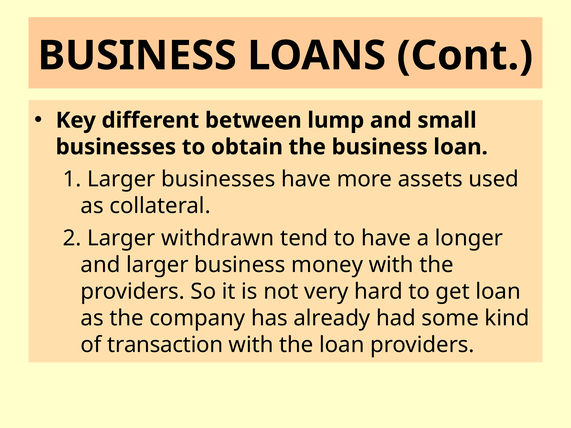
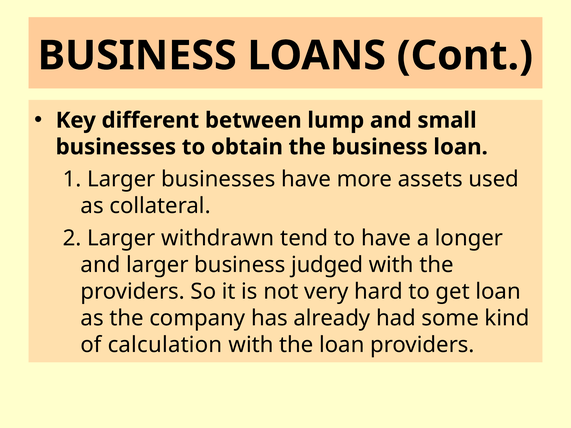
money: money -> judged (327, 265)
transaction: transaction -> calculation (165, 345)
